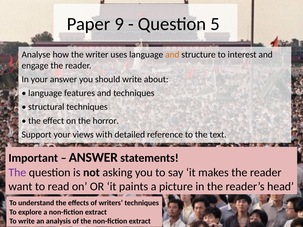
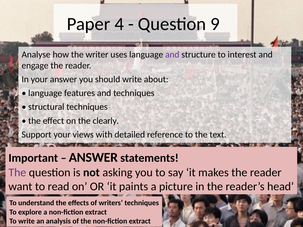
9: 9 -> 4 (119, 24)
5: 5 -> 9 (215, 24)
and colour: orange -> purple (172, 55)
horror: horror -> clearly (106, 121)
